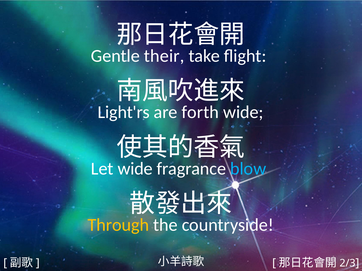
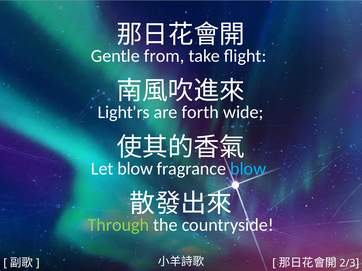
their: their -> from (164, 56)
Let wide: wide -> blow (135, 169)
Through colour: yellow -> light green (118, 225)
